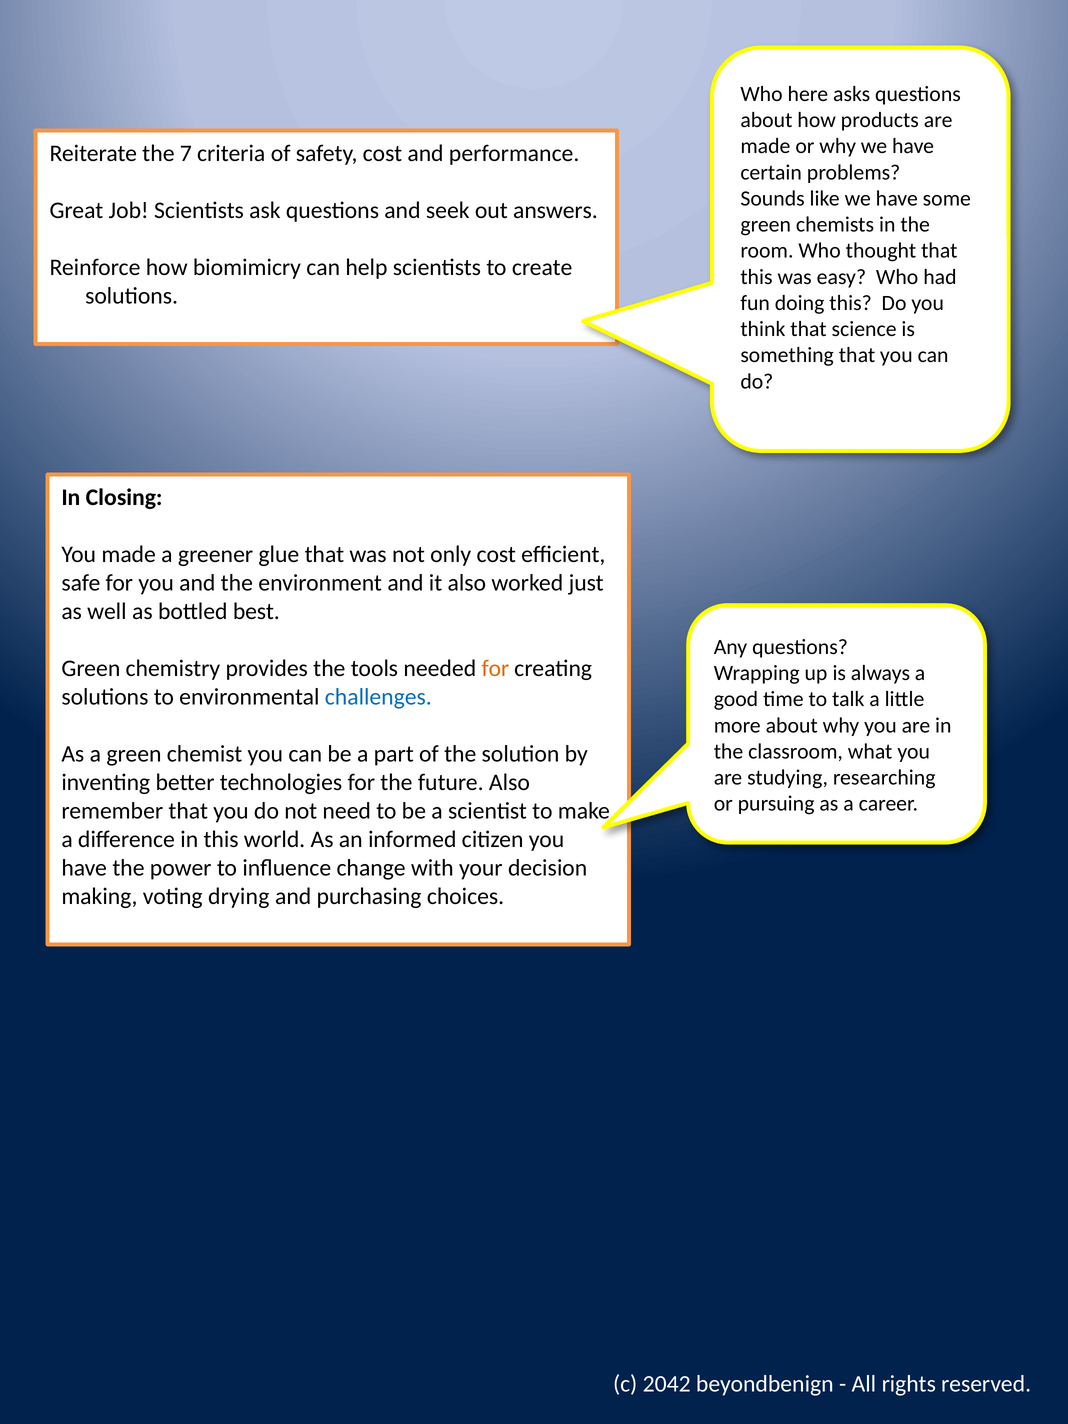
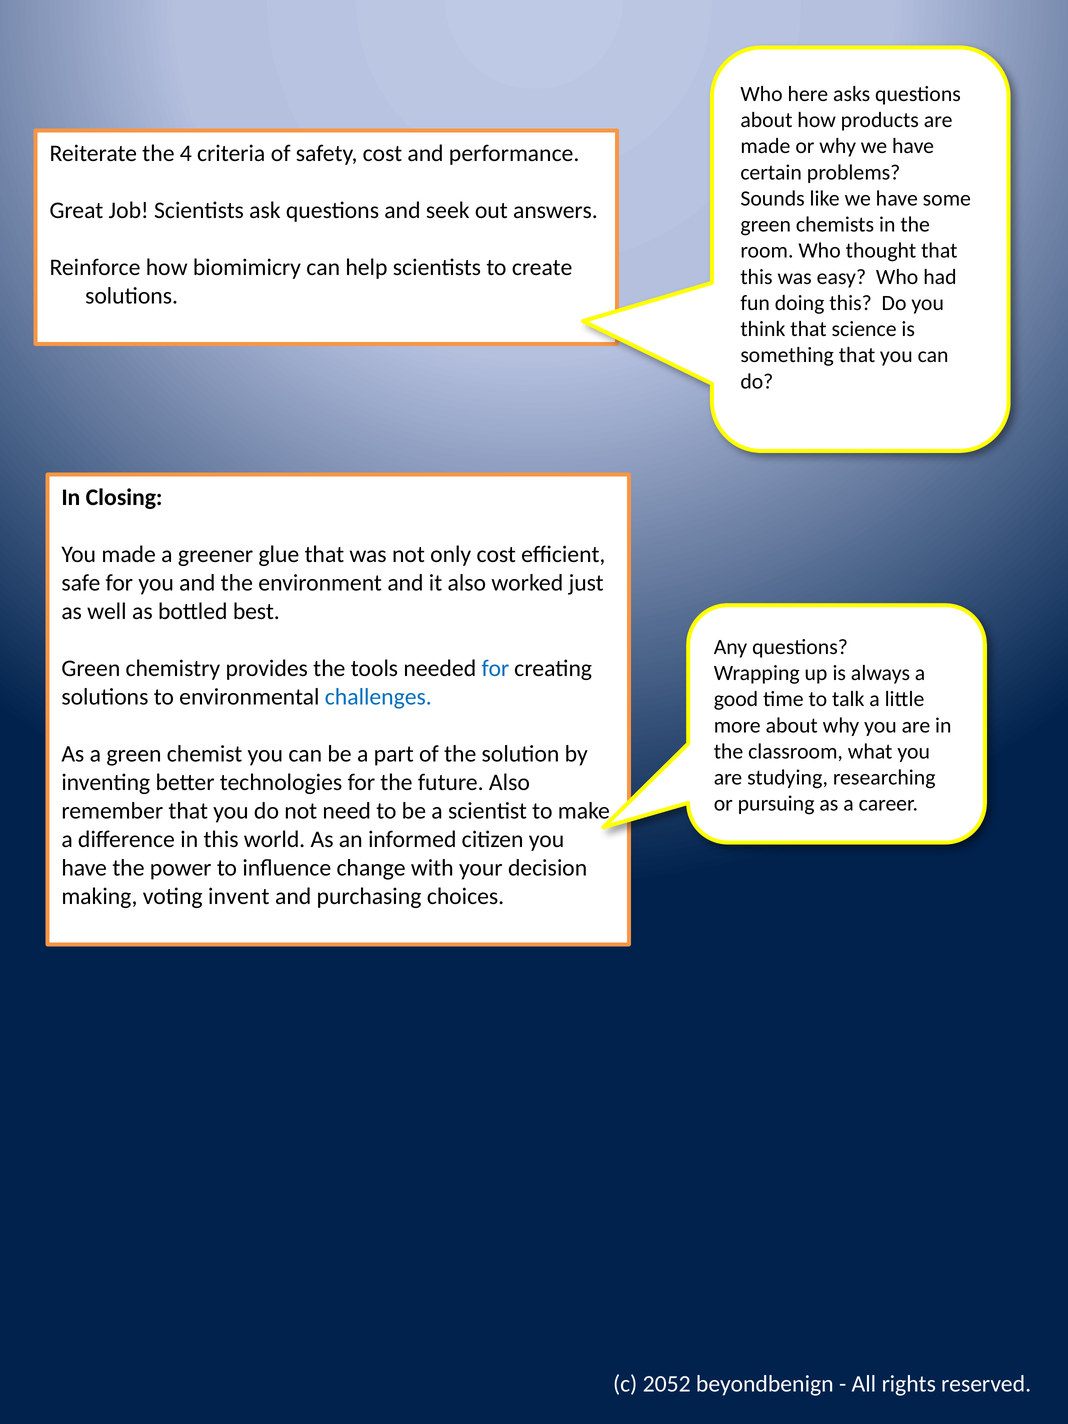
7: 7 -> 4 (186, 153)
for colour: orange -> blue (495, 668)
drying: drying -> invent (239, 896)
2042: 2042 -> 2052 (667, 1384)
